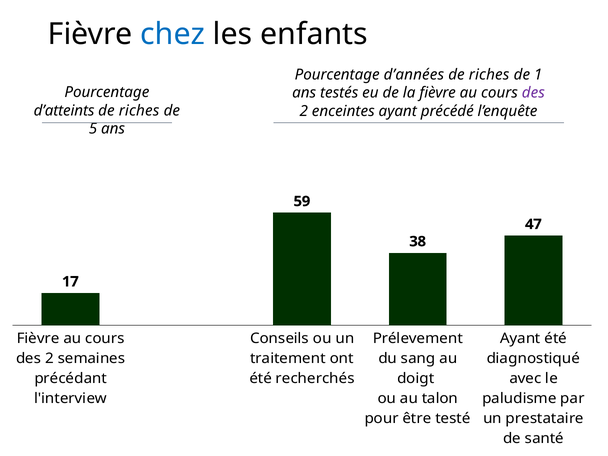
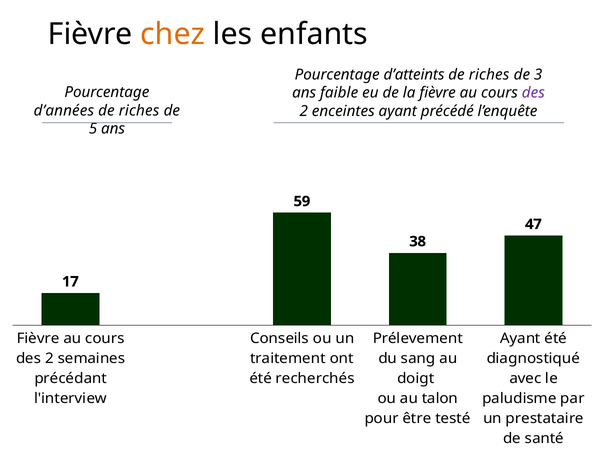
chez colour: blue -> orange (173, 34)
d’années: d’années -> d’atteints (414, 75)
1: 1 -> 3 (538, 75)
testés: testés -> faible (339, 93)
d’atteints: d’atteints -> d’années (64, 111)
